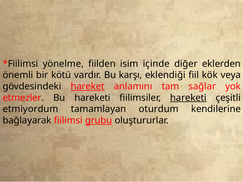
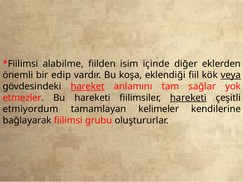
yönelme: yönelme -> alabilme (63, 64)
kötü: kötü -> edip (61, 75)
karşı: karşı -> koşa (131, 75)
veya underline: none -> present (231, 75)
oturdum: oturdum -> kelimeler (159, 109)
grubu underline: present -> none (99, 121)
